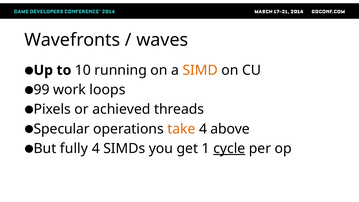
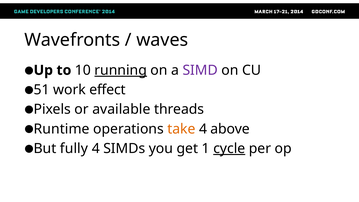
running underline: none -> present (121, 70)
SIMD colour: orange -> purple (200, 70)
99: 99 -> 51 (42, 90)
loops: loops -> effect (108, 90)
achieved: achieved -> available (121, 109)
Specular: Specular -> Runtime (62, 129)
